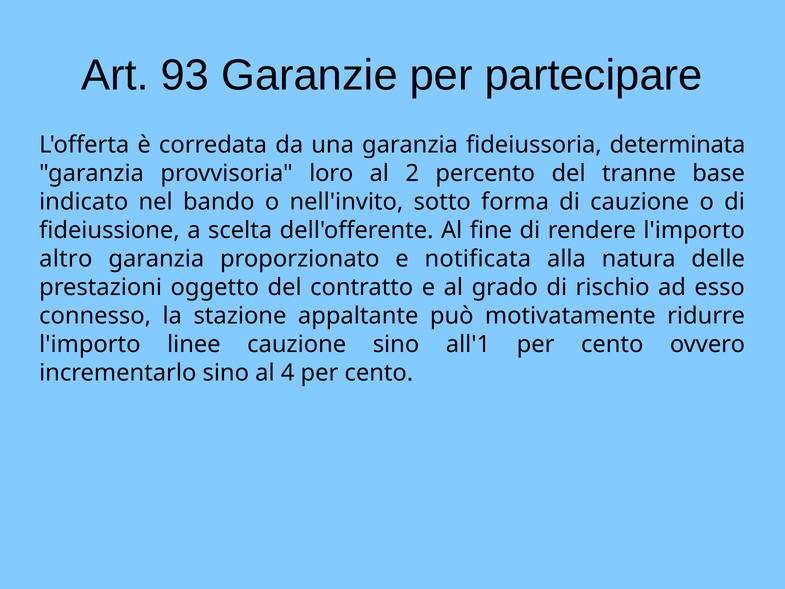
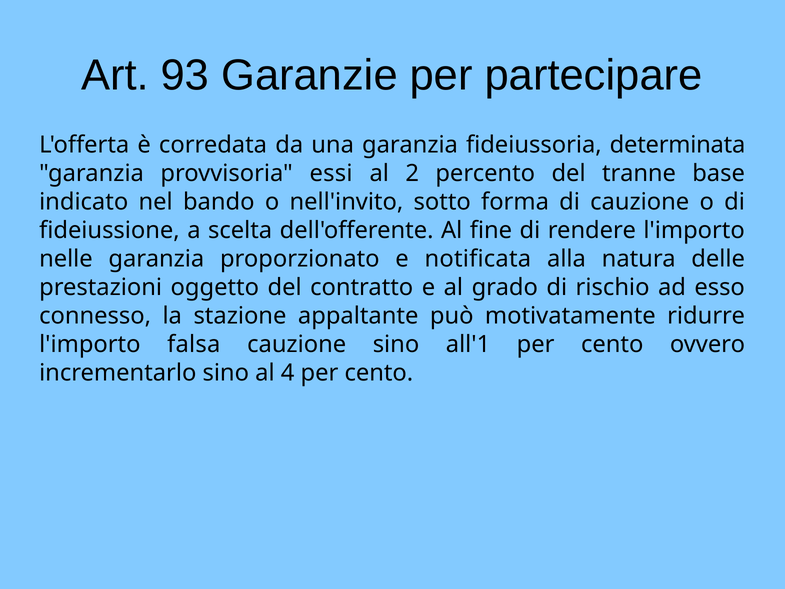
loro: loro -> essi (331, 173)
altro: altro -> nelle (66, 259)
linee: linee -> falsa (194, 344)
